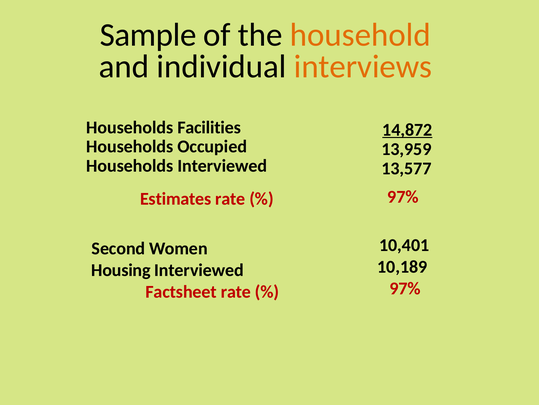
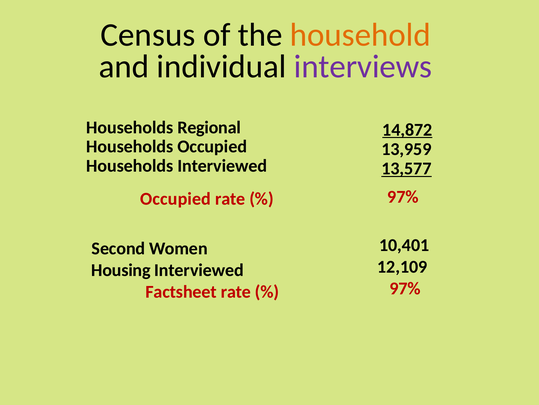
Sample: Sample -> Census (148, 35)
interviews colour: orange -> purple (363, 67)
Facilities: Facilities -> Regional (209, 127)
13,577 underline: none -> present (406, 168)
Estimates: Estimates -> Occupied (176, 198)
10,189: 10,189 -> 12,109 (402, 266)
